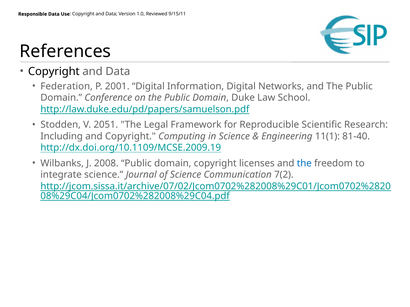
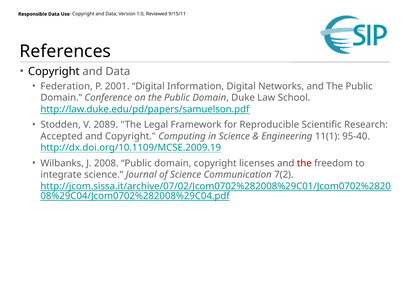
2051: 2051 -> 2089 (106, 125)
Including: Including -> Accepted (62, 136)
81-40: 81-40 -> 95-40 (356, 136)
the colour: blue -> red (304, 164)
